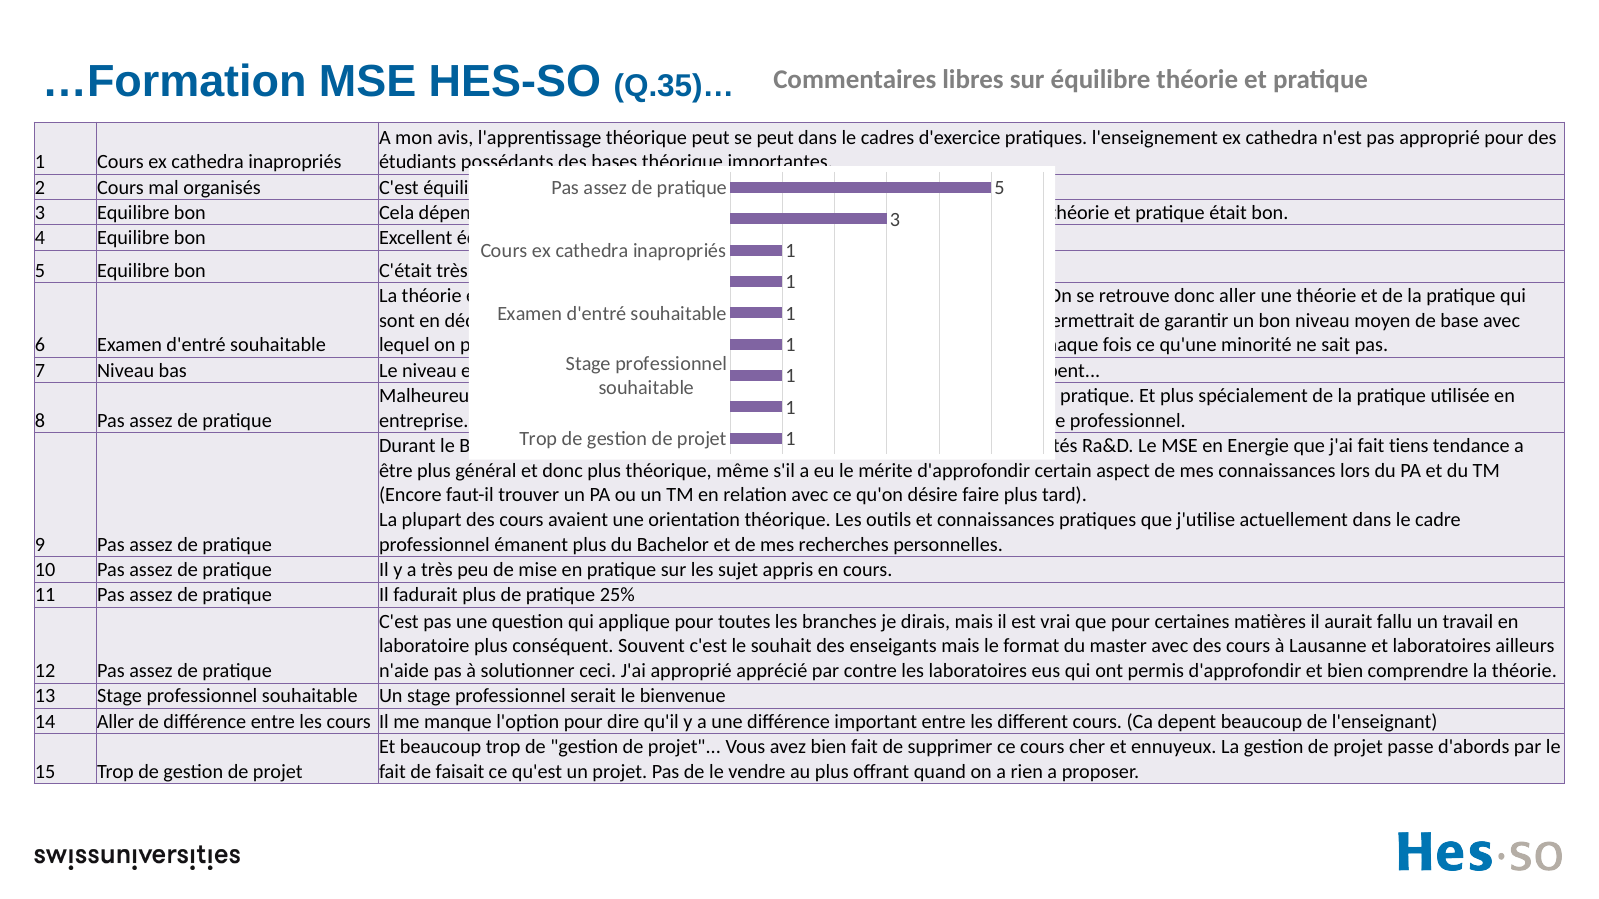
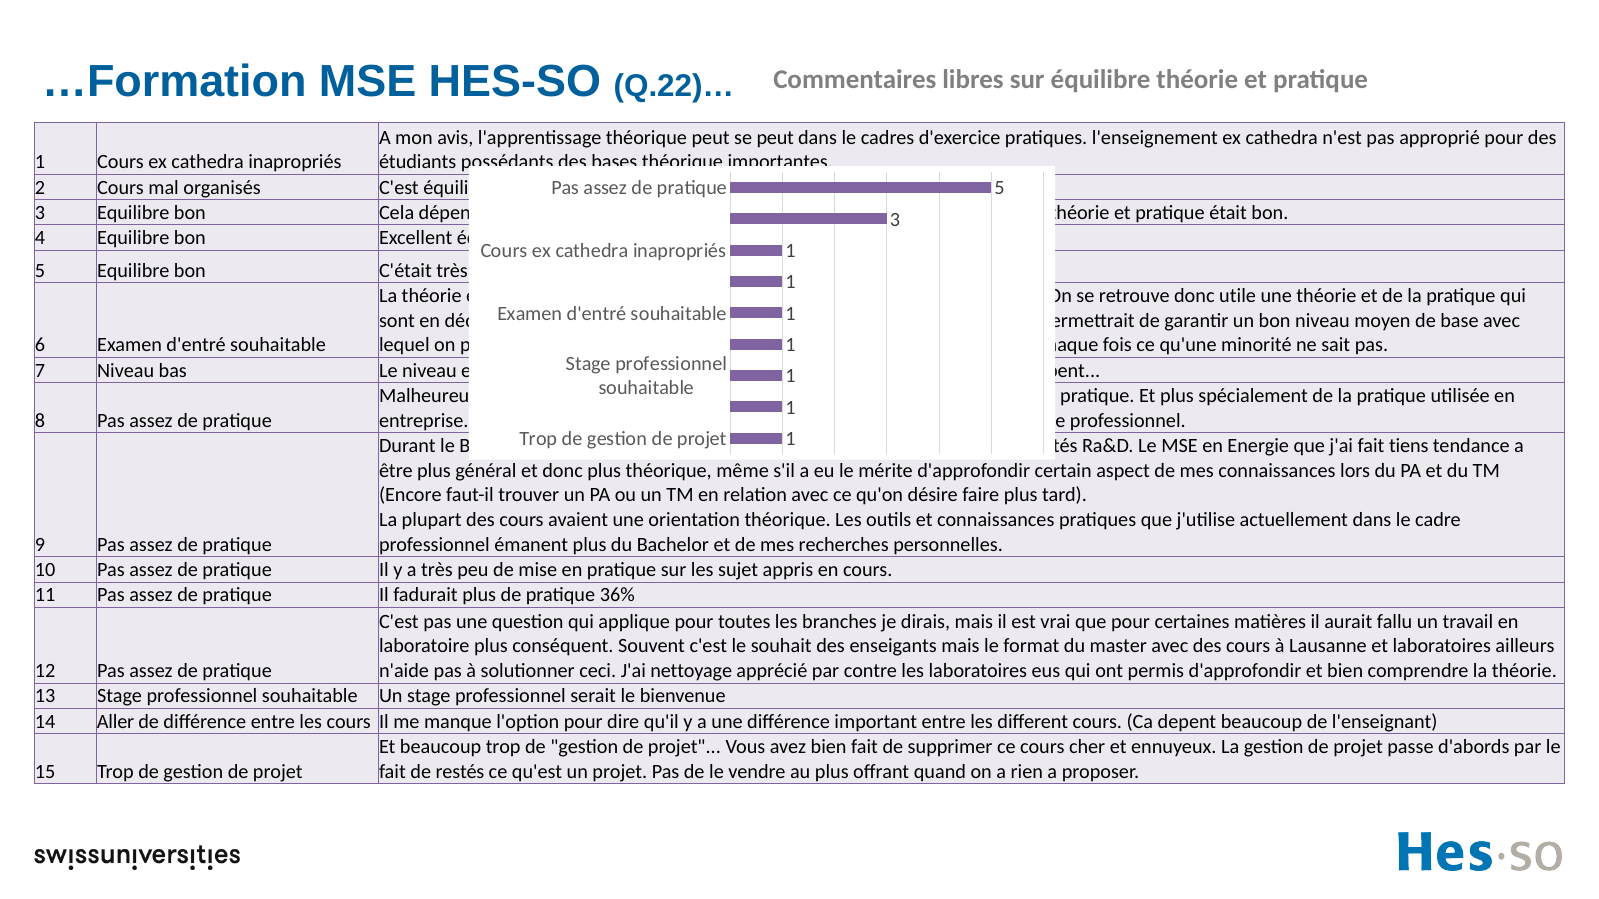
Q.35)…: Q.35)… -> Q.22)… (674, 86)
donc aller: aller -> utile (1238, 296)
25%: 25% -> 36% (617, 596)
J'ai approprié: approprié -> nettoyage (691, 671)
faisait: faisait -> restés (460, 772)
